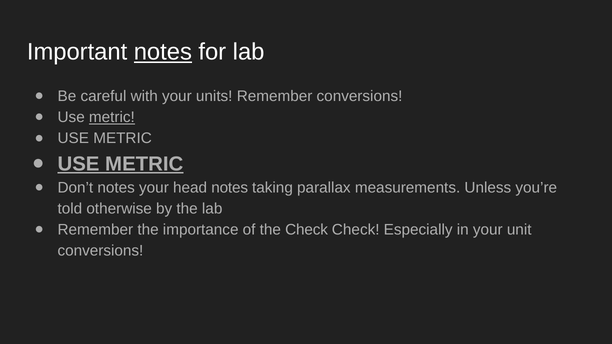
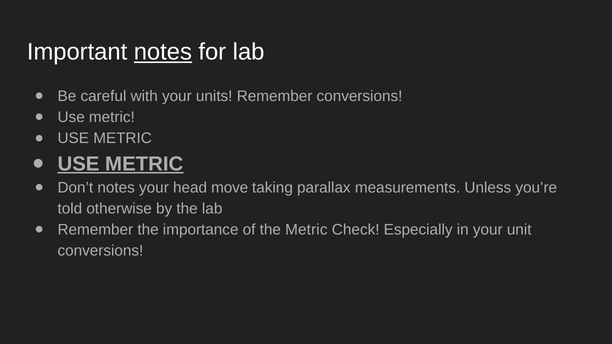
metric underline: present -> none (112, 117)
head notes: notes -> move (230, 188)
the Check: Check -> Metric (306, 230)
